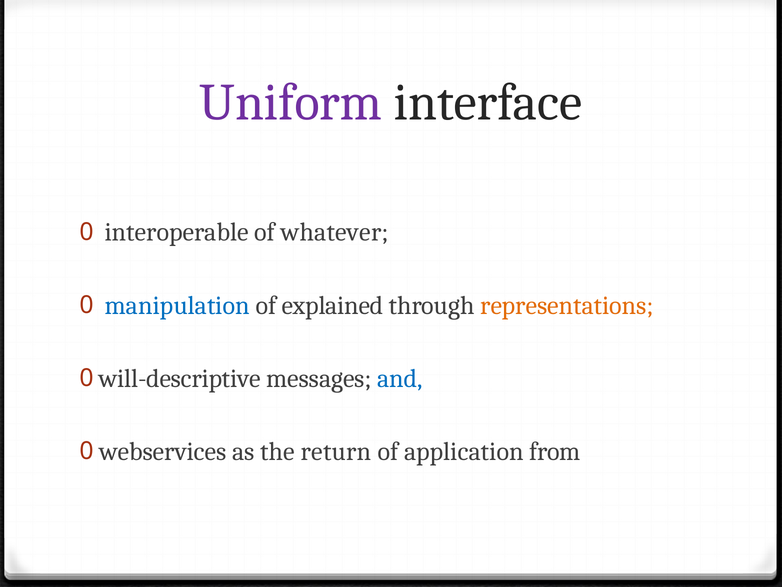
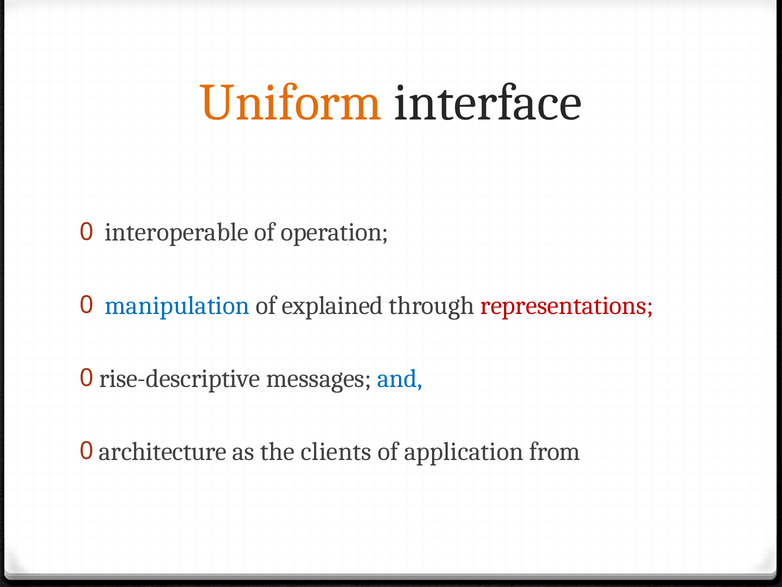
Uniform colour: purple -> orange (291, 103)
whatever: whatever -> operation (335, 232)
representations colour: orange -> red (567, 305)
will-descriptive: will-descriptive -> rise-descriptive (180, 378)
webservices: webservices -> architecture (163, 451)
return: return -> clients (336, 451)
